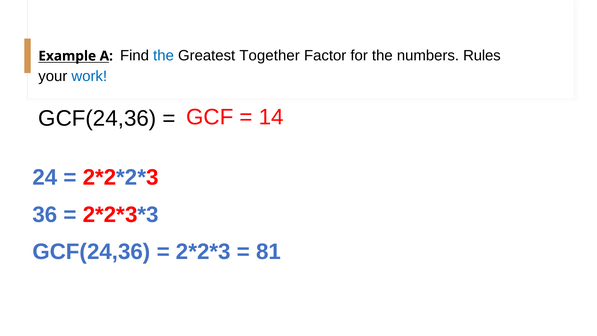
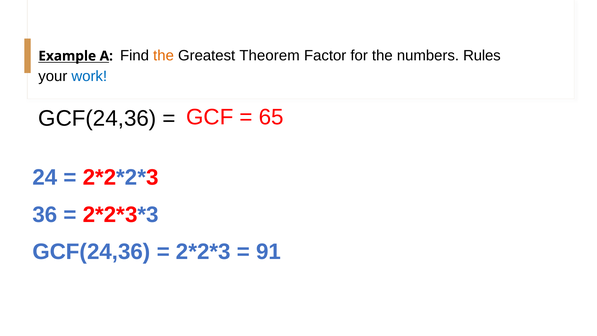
the colour: blue -> orange (164, 56)
Together: Together -> Theorem (270, 56)
14: 14 -> 65 (271, 117)
81: 81 -> 91 (269, 252)
